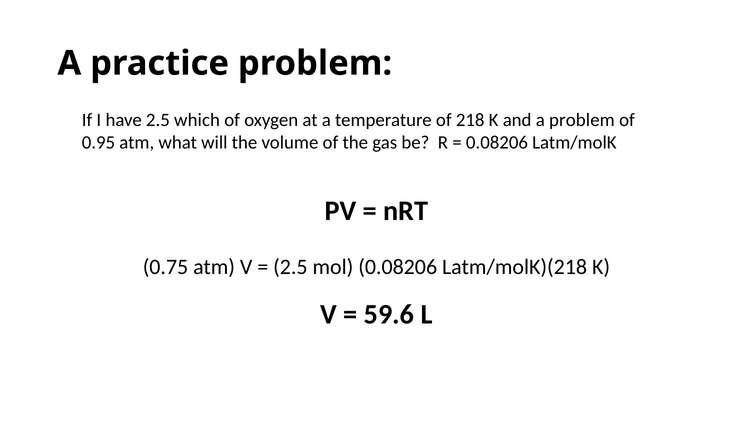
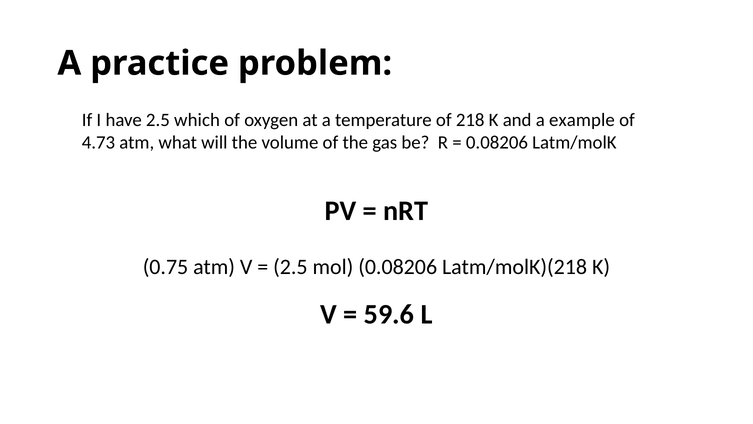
a problem: problem -> example (582, 120)
0.95: 0.95 -> 4.73 (98, 142)
